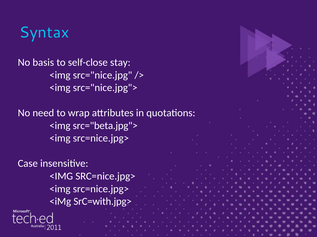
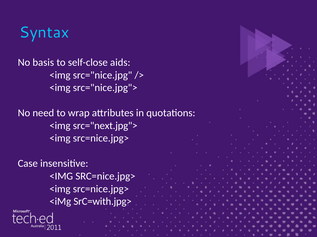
stay: stay -> aids (120, 63)
src="beta.jpg">: src="beta.jpg"> -> src="next.jpg"> (105, 126)
